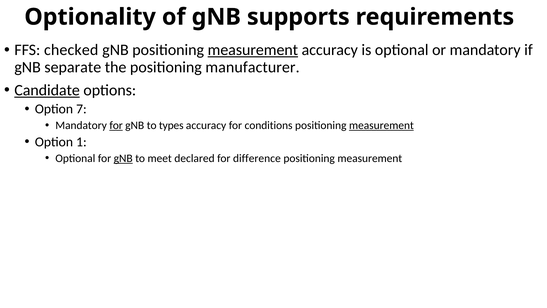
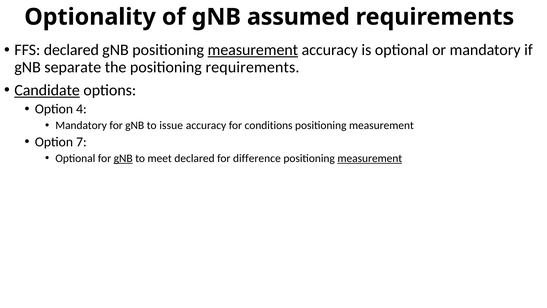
supports: supports -> assumed (298, 17)
FFS checked: checked -> declared (71, 50)
positioning manufacturer: manufacturer -> requirements (252, 67)
7: 7 -> 4 (81, 109)
for underline: present -> none (116, 125)
types: types -> issue (171, 125)
measurement underline: present -> none (381, 125)
1: 1 -> 7 (81, 142)
measurement underline: none -> present (370, 158)
